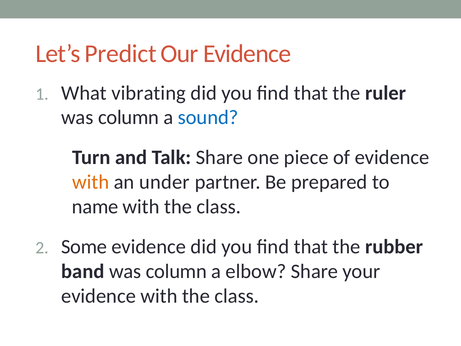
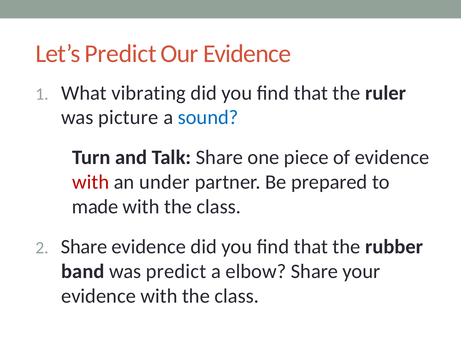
column: column -> picture (128, 117)
with colour: orange -> red (91, 182)
name: name -> made (95, 207)
Some: Some -> Share (84, 247)
band was column: column -> predict (176, 271)
